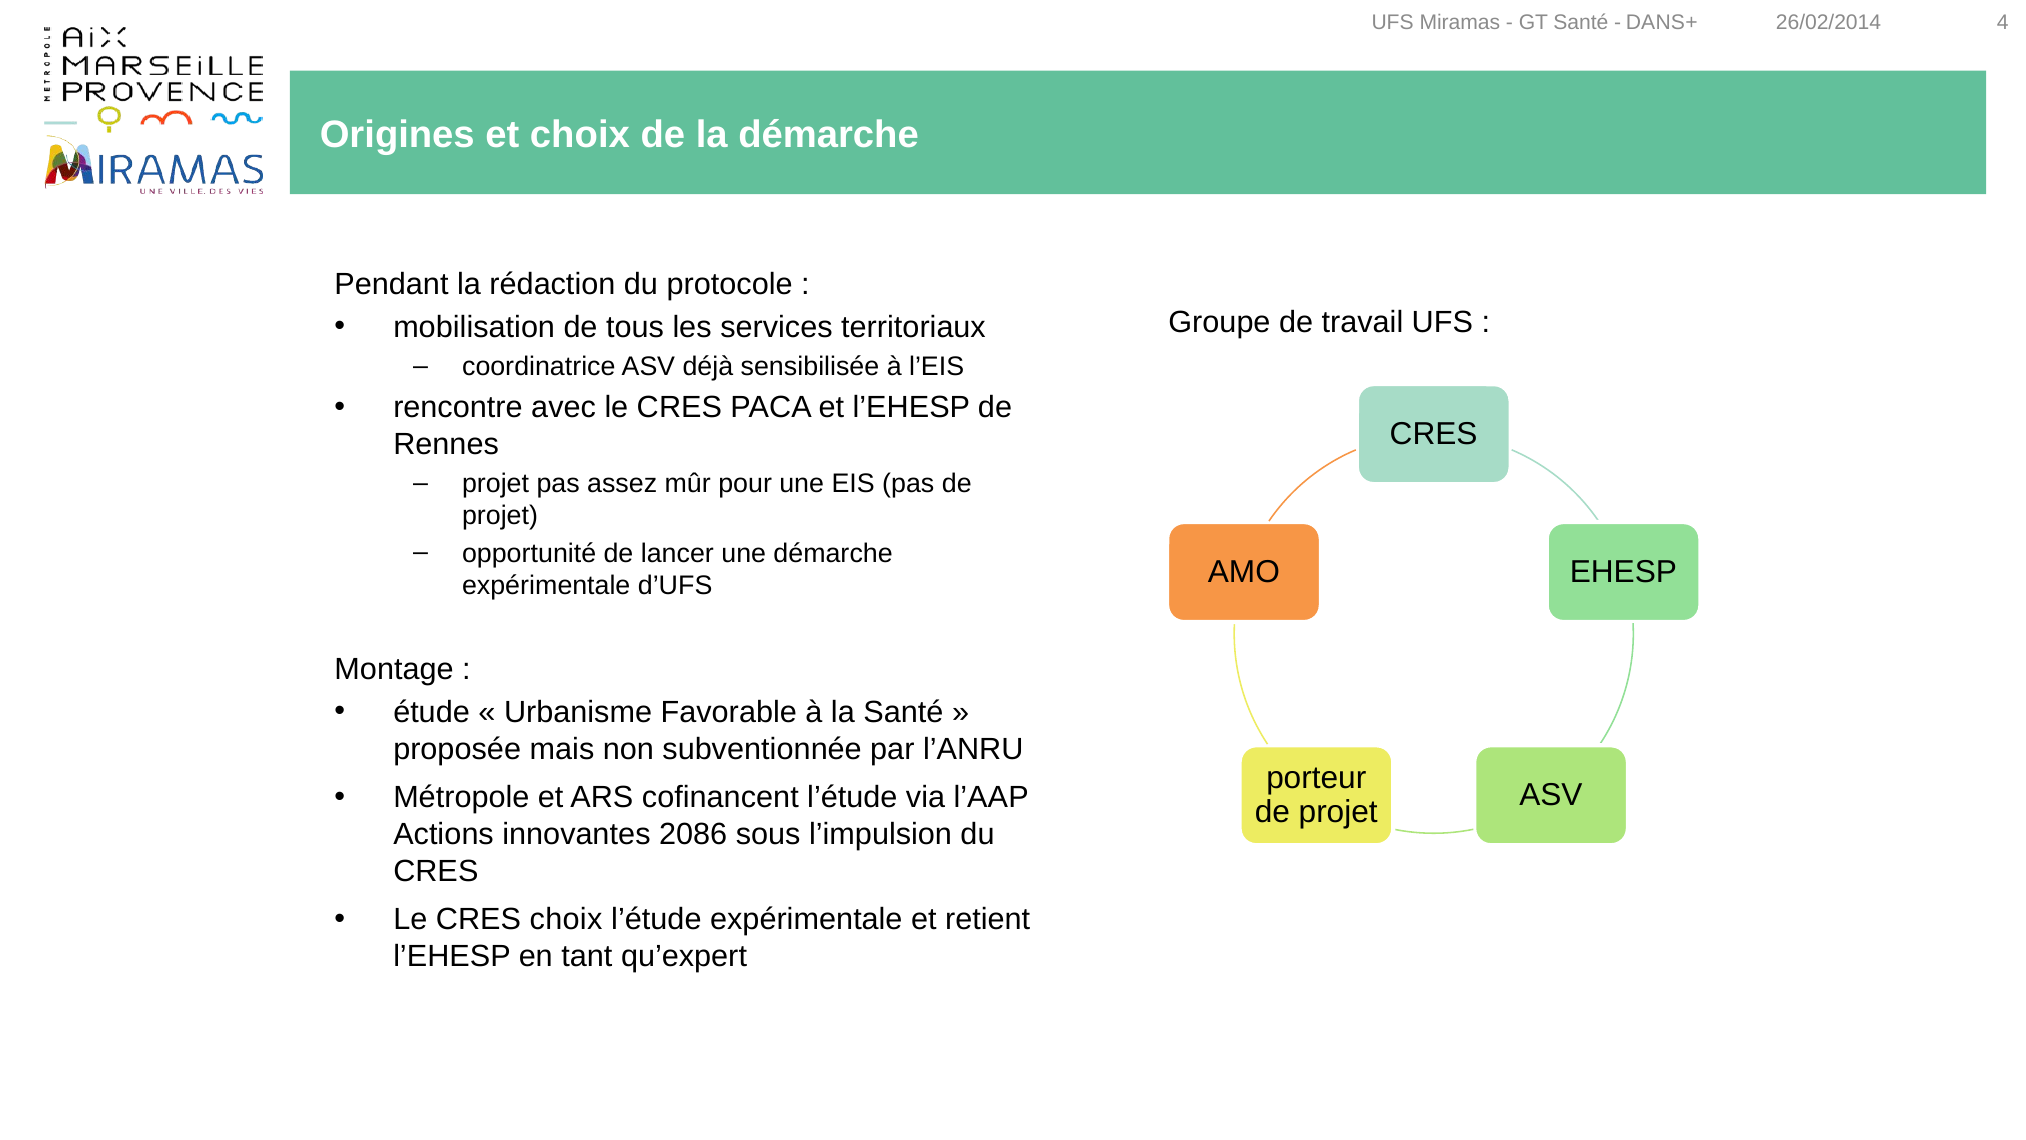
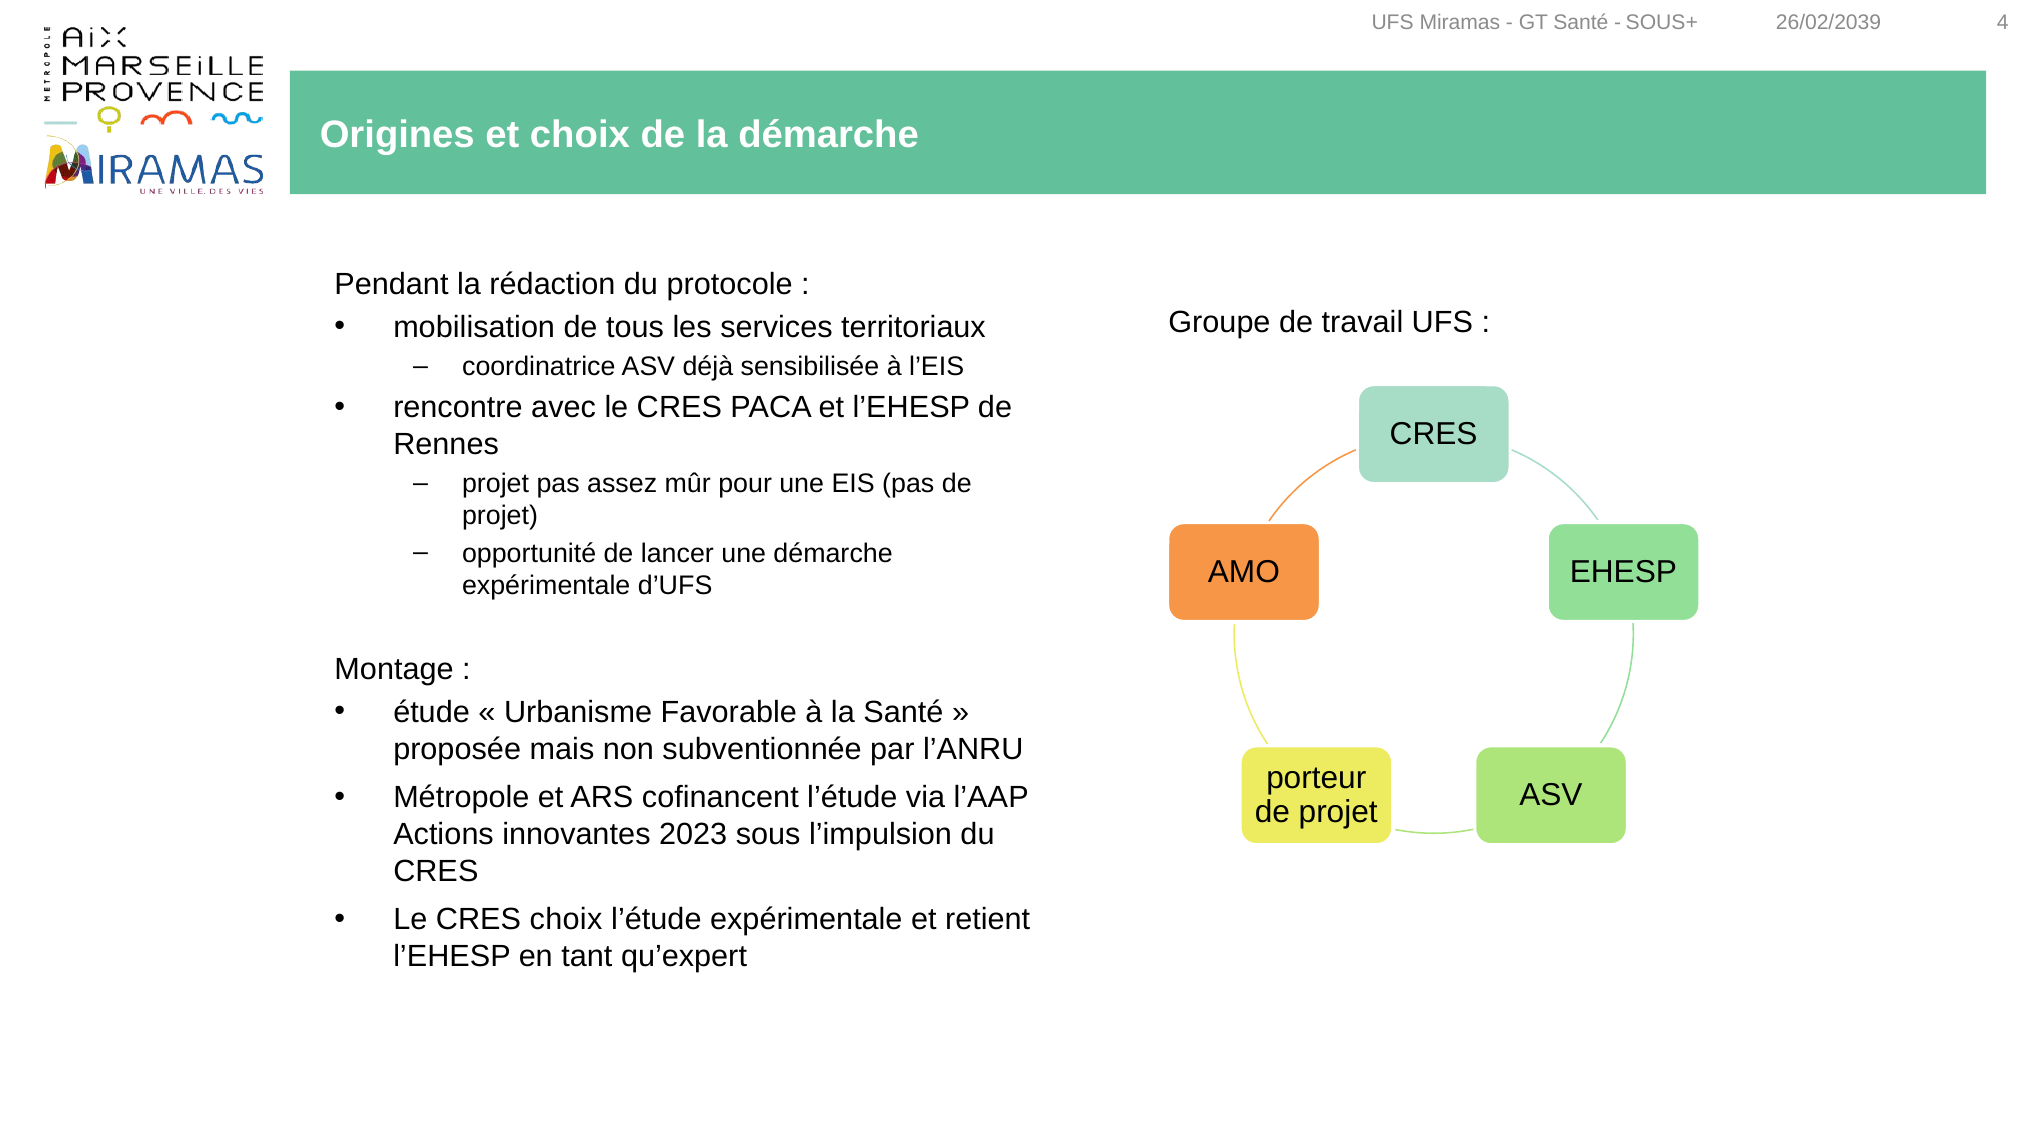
DANS+: DANS+ -> SOUS+ (1662, 23)
26/02/2014: 26/02/2014 -> 26/02/2039 (1829, 23)
2086: 2086 -> 2023 (693, 834)
